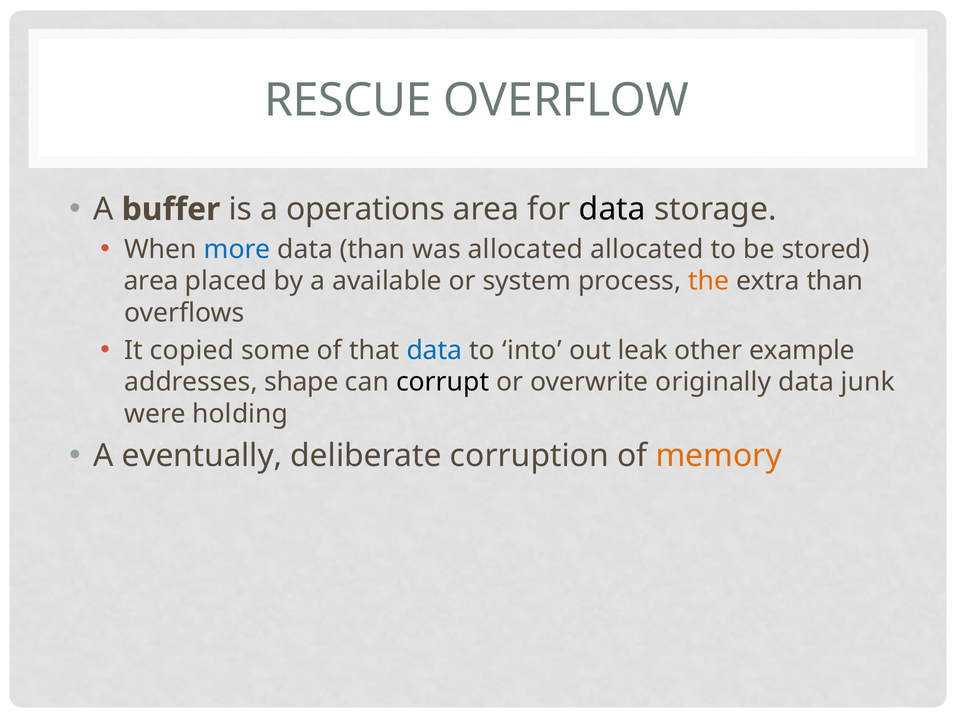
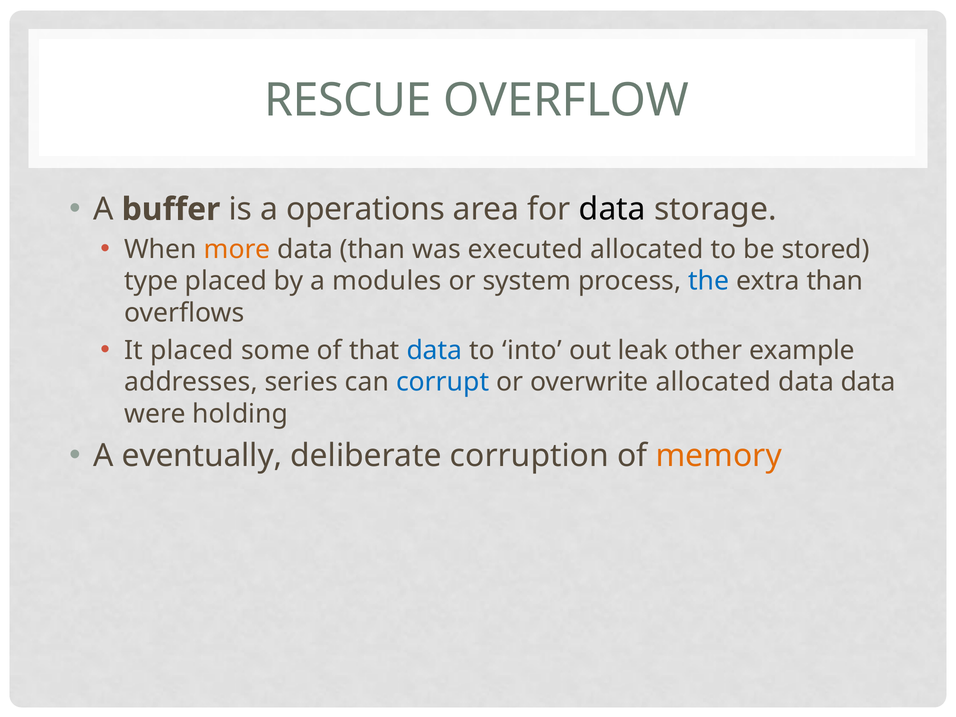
more colour: blue -> orange (237, 249)
was allocated: allocated -> executed (525, 249)
area: area -> type (151, 281)
available: available -> modules (387, 281)
the colour: orange -> blue (709, 281)
It copied: copied -> placed (192, 350)
shape: shape -> series (301, 382)
corrupt colour: black -> blue (443, 382)
overwrite originally: originally -> allocated (713, 382)
data junk: junk -> data (868, 382)
